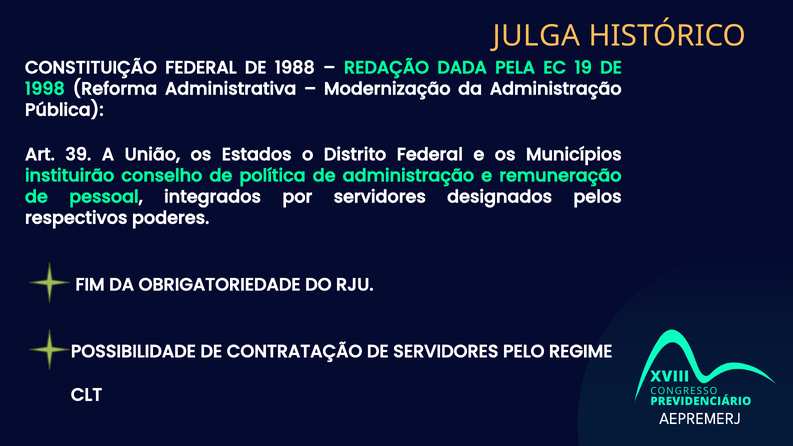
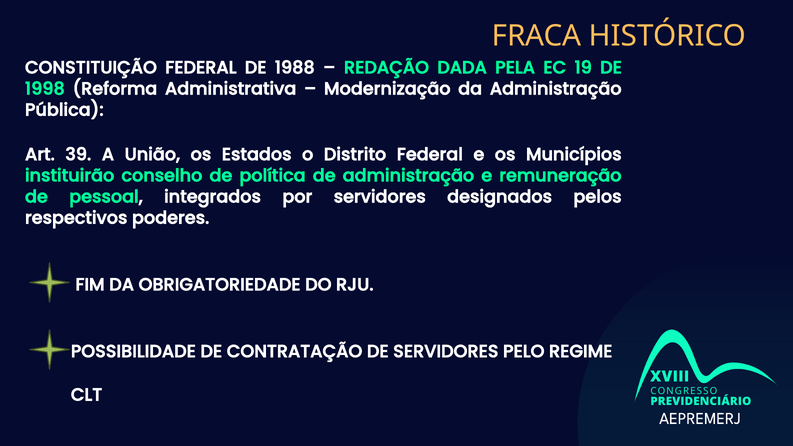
JULGA: JULGA -> FRACA (537, 36)
